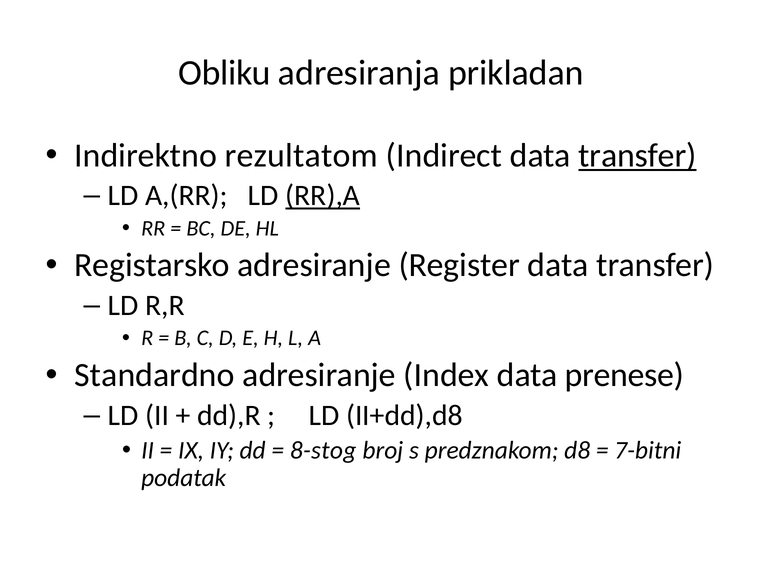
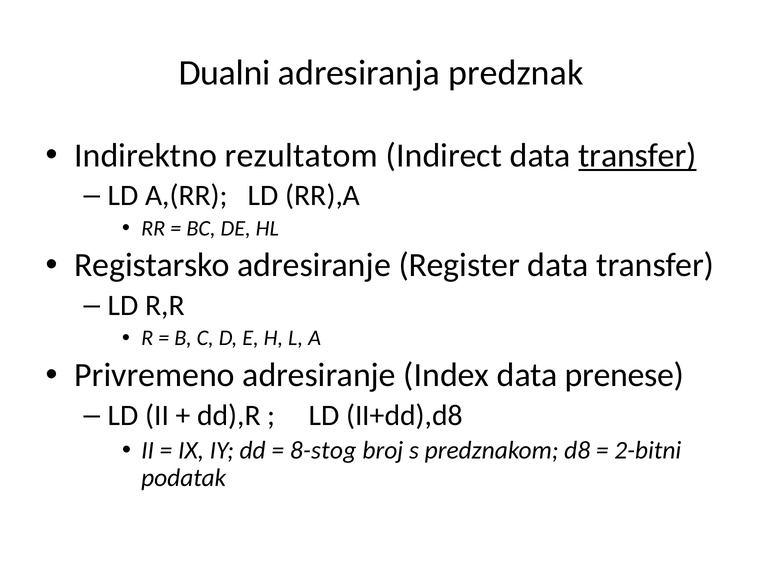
Obliku: Obliku -> Dualni (225, 73)
prikladan: prikladan -> predznak (516, 73)
RR),A underline: present -> none (323, 196)
Standardno: Standardno -> Privremeno (155, 375)
7-bitni: 7-bitni -> 2-bitni (648, 450)
